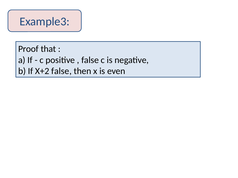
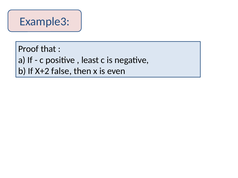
false: false -> least (90, 60)
